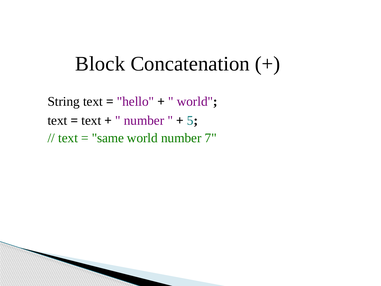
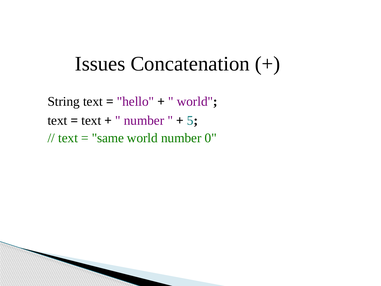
Block: Block -> Issues (100, 64)
7: 7 -> 0 (211, 138)
